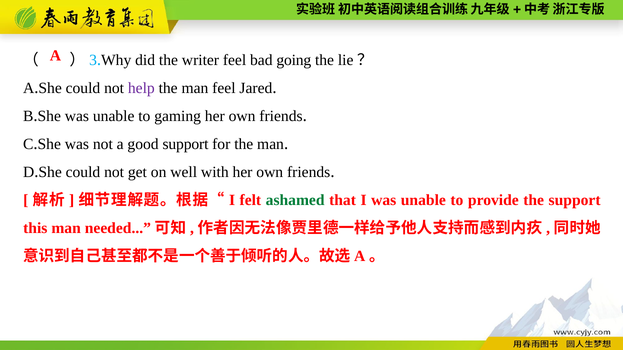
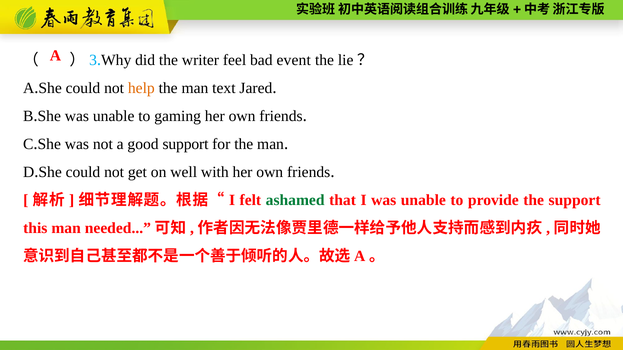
going: going -> event (294, 60)
help colour: purple -> orange (141, 88)
man feel: feel -> text (224, 88)
